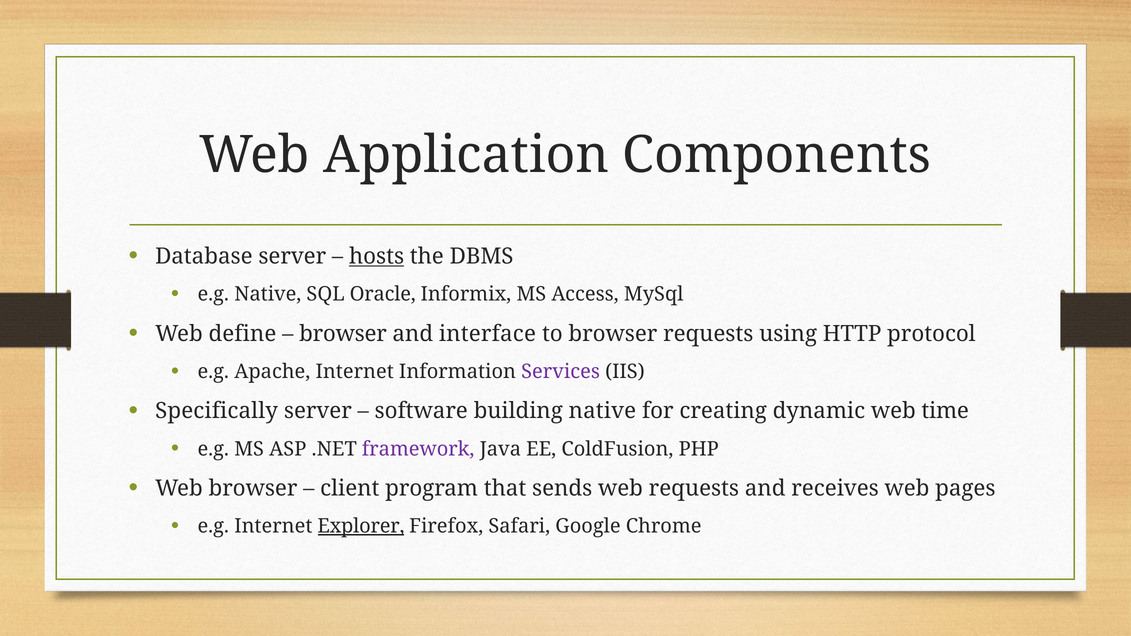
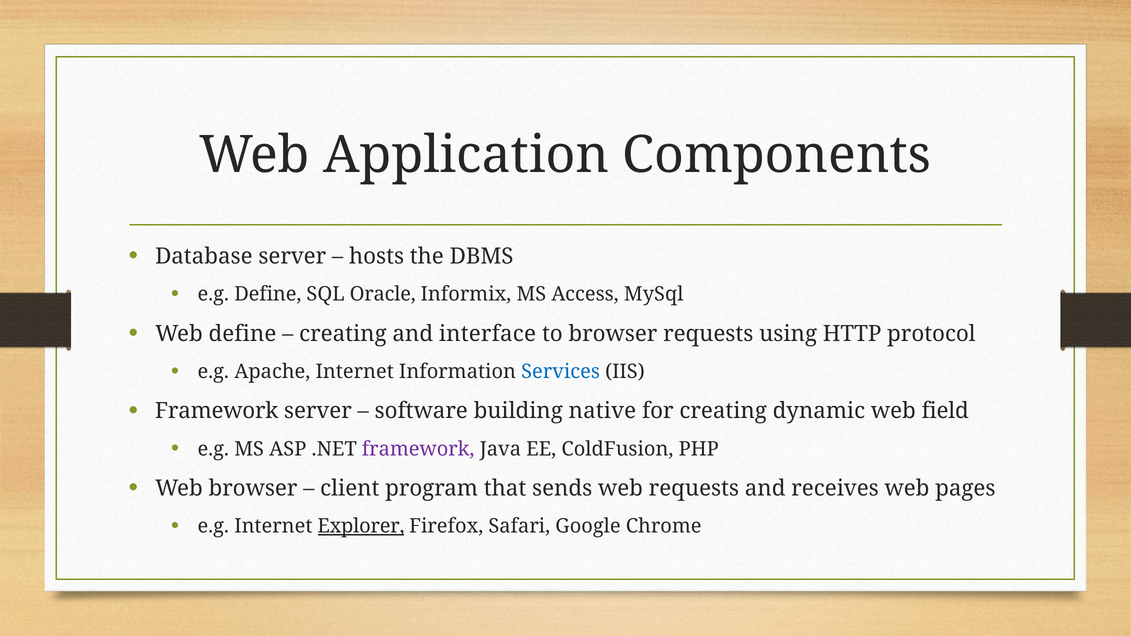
hosts underline: present -> none (377, 256)
e.g Native: Native -> Define (268, 294)
browser: browser -> creating (343, 334)
Services colour: purple -> blue (561, 372)
Specifically: Specifically -> Framework (217, 411)
time: time -> field (945, 411)
